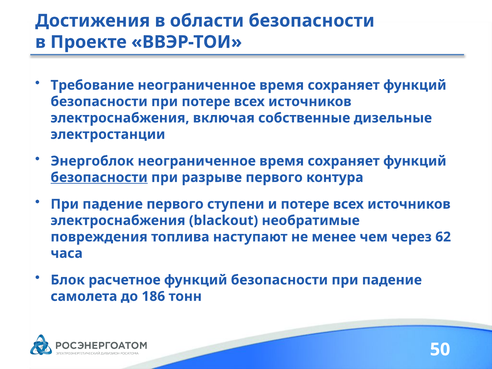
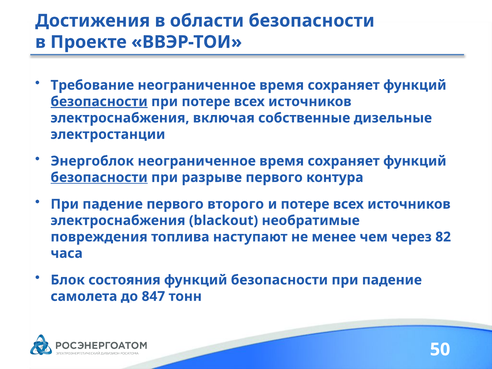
безопасности underline: none -> present (99, 102)
ступени: ступени -> второго (236, 204)
62: 62 -> 82 (443, 237)
расчетное: расчетное -> состояния (124, 280)
186: 186 -> 847 (153, 296)
